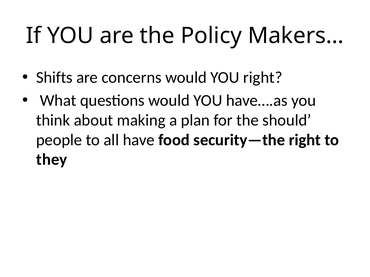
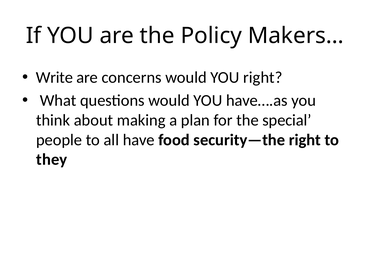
Shifts: Shifts -> Write (54, 78)
should: should -> special (287, 120)
